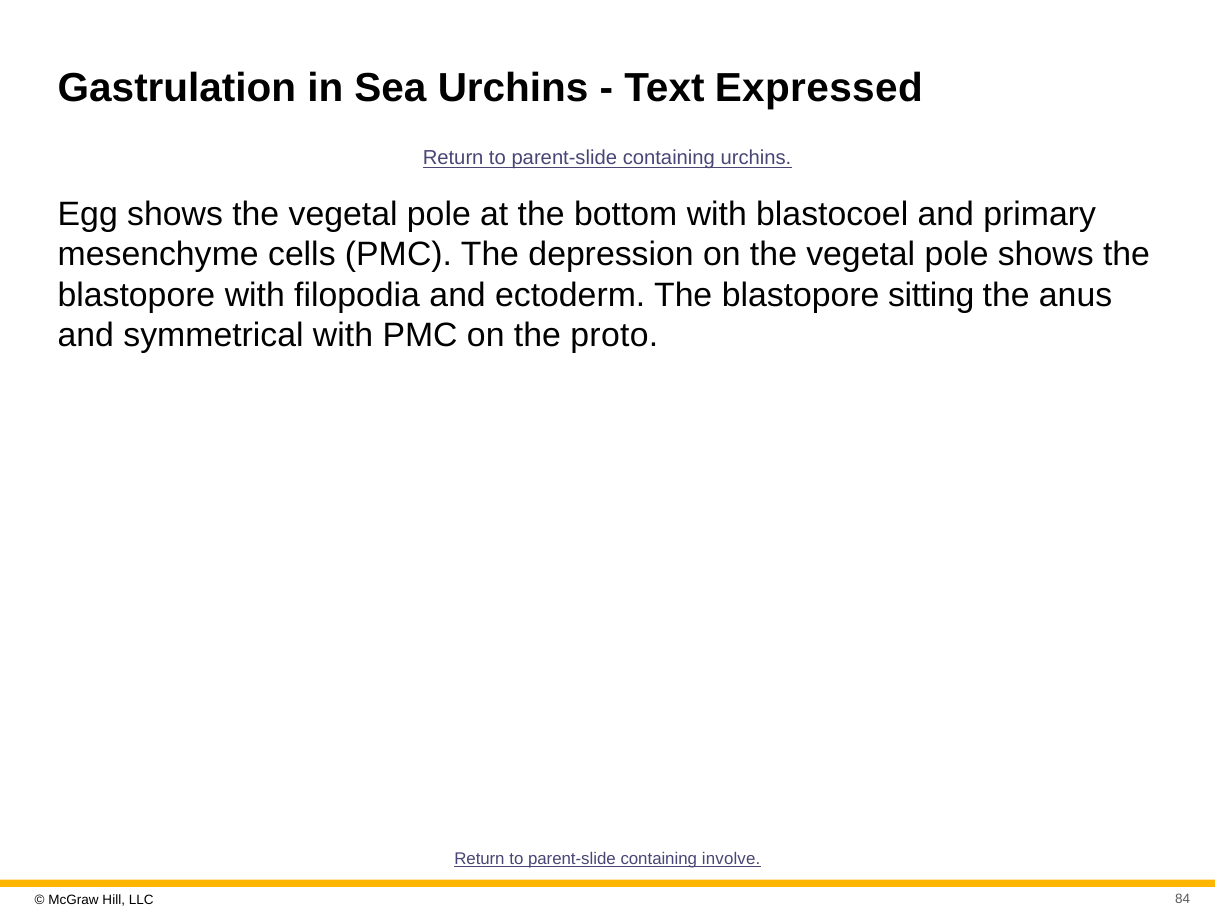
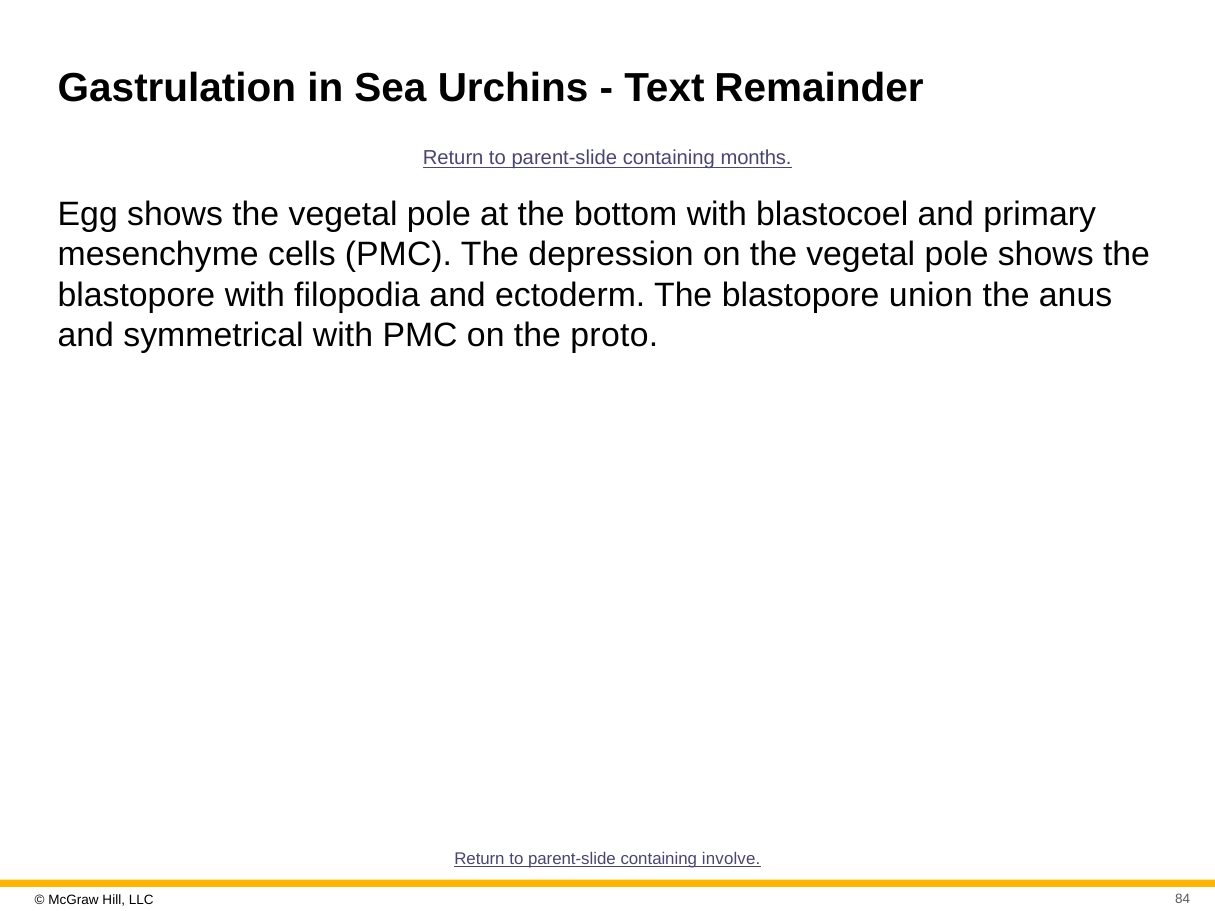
Expressed: Expressed -> Remainder (819, 88)
containing urchins: urchins -> months (756, 158)
sitting: sitting -> union (931, 295)
